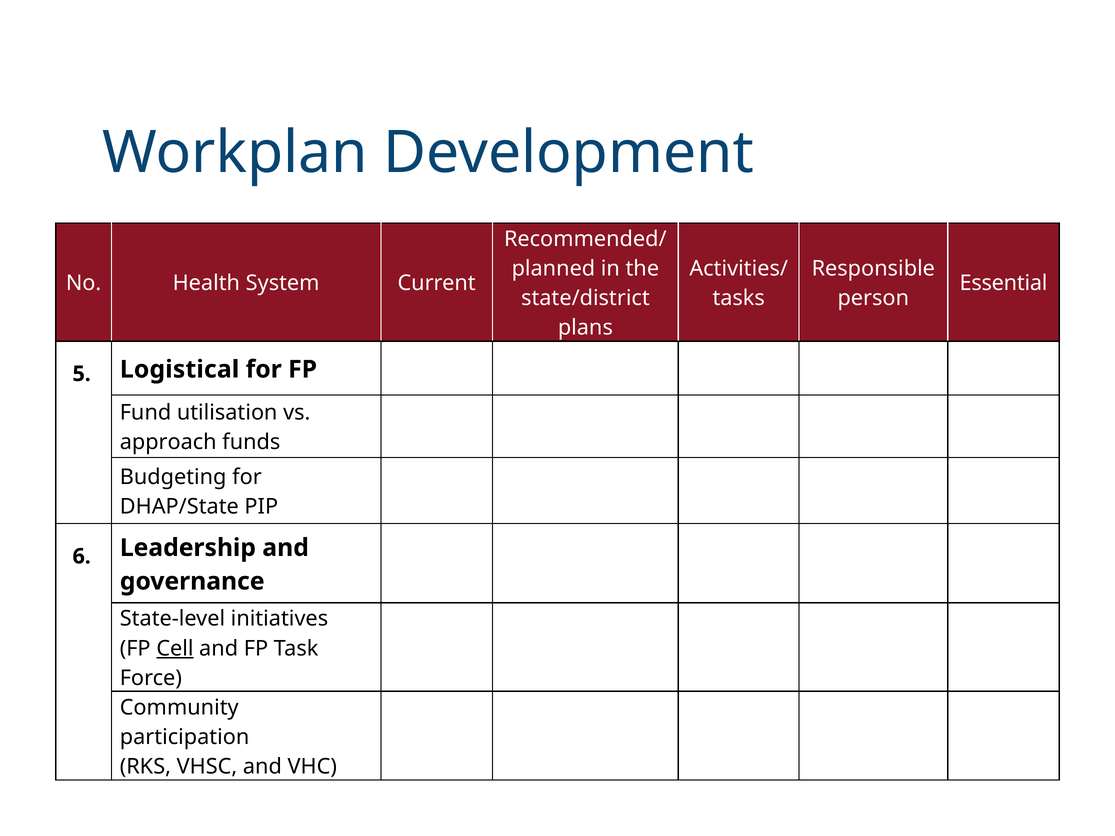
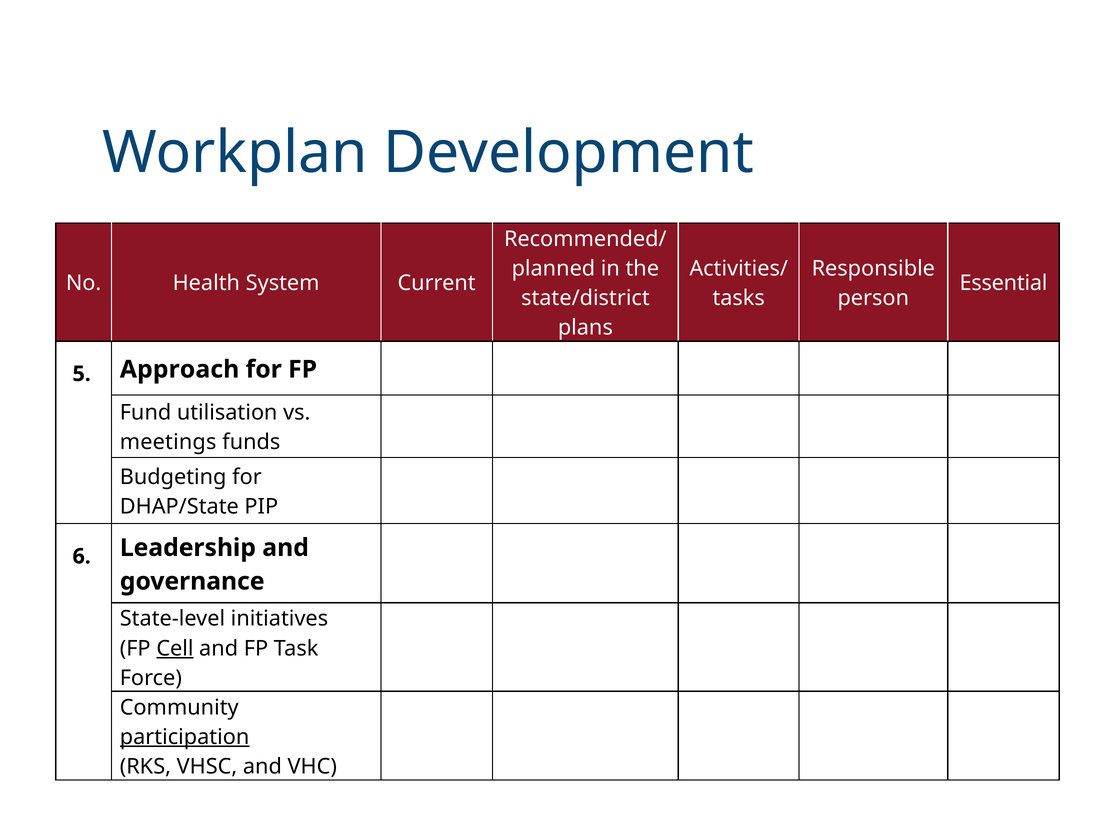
Logistical: Logistical -> Approach (180, 370)
approach: approach -> meetings (168, 442)
participation underline: none -> present (185, 737)
